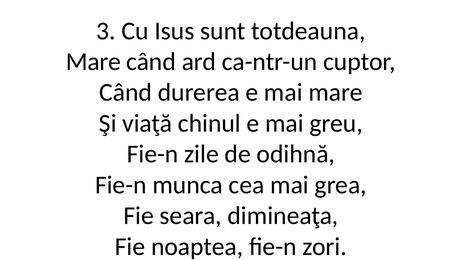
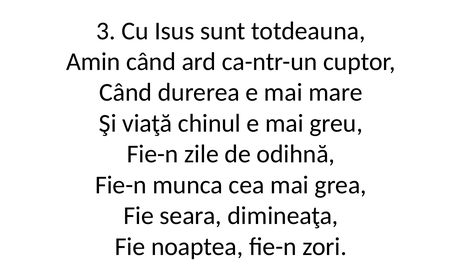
Mare: Mare -> Amin (93, 62)
